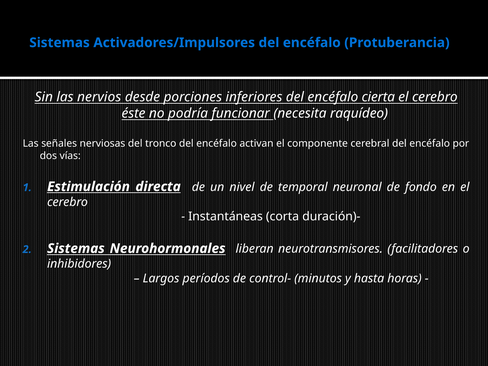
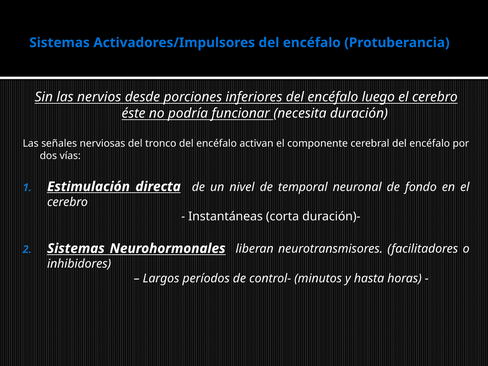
cierta: cierta -> luego (378, 97)
raquídeo: raquídeo -> duración (359, 113)
